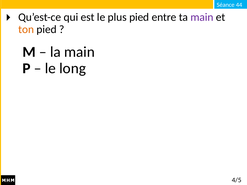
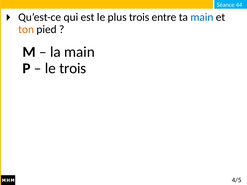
plus pied: pied -> trois (139, 17)
main colour: purple -> blue (202, 17)
le long: long -> trois (73, 68)
